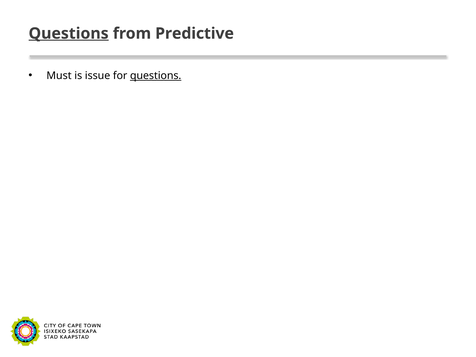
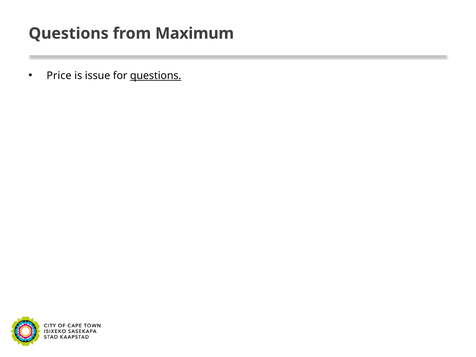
Questions underline: present -> none (69, 33)
Predictive: Predictive -> Maximum (195, 33)
Must: Must -> Price (59, 76)
